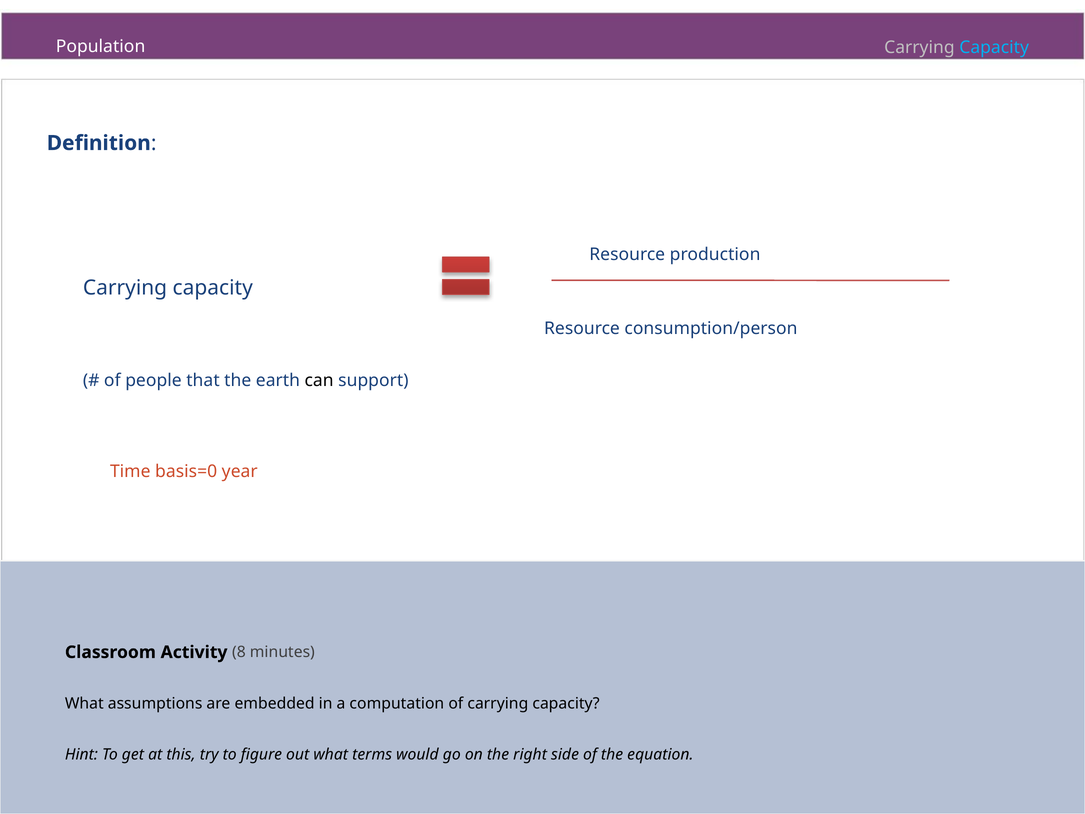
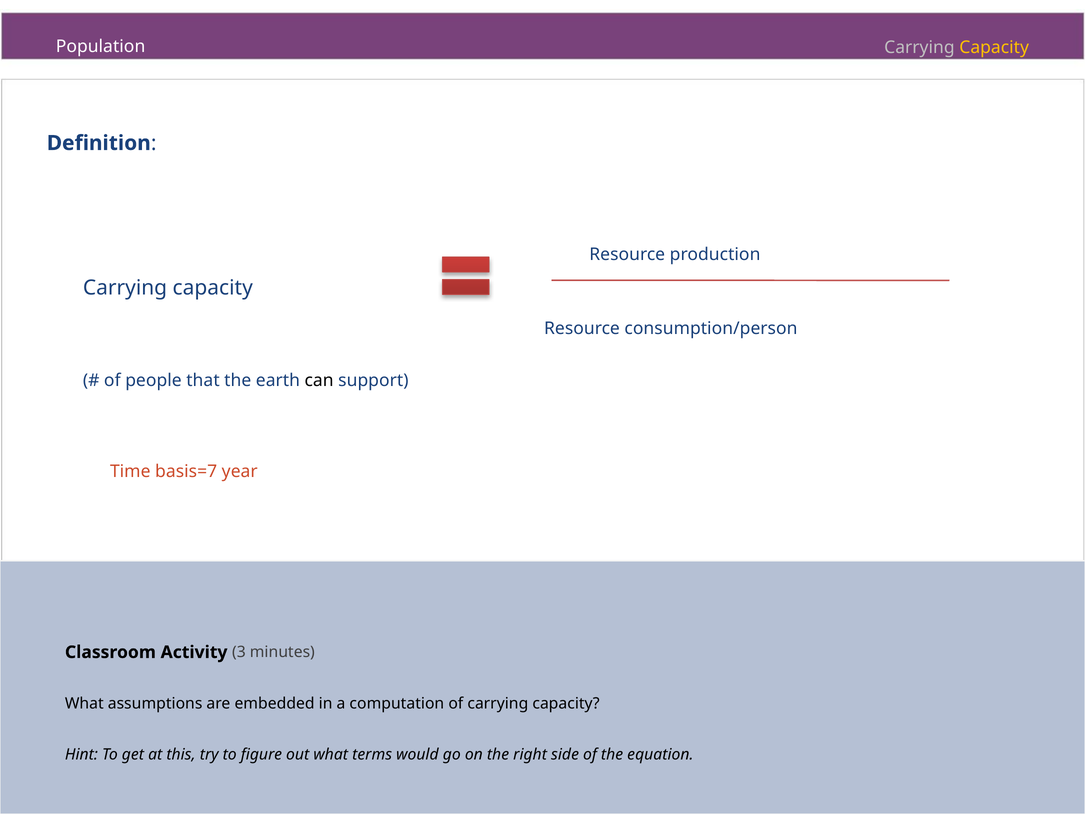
Capacity colour: light blue -> yellow (994, 48)
basis=0: basis=0 -> basis=7 (186, 471)
8: 8 -> 3 (239, 652)
